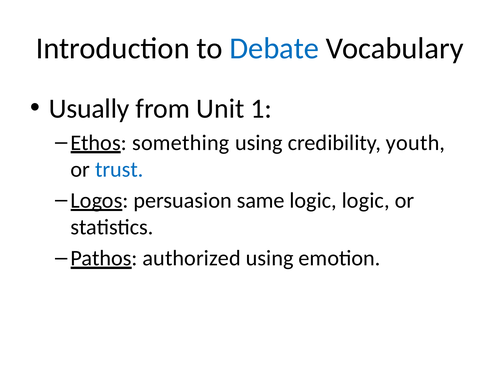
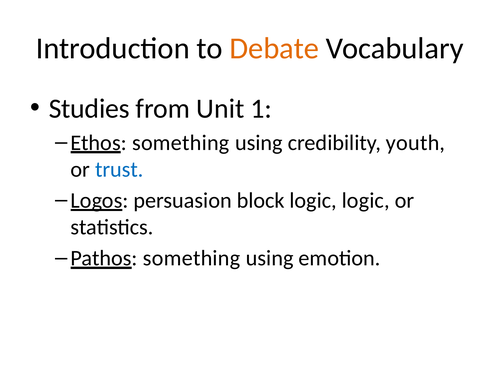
Debate colour: blue -> orange (274, 48)
Usually: Usually -> Studies (89, 109)
same: same -> block (261, 200)
Pathos authorized: authorized -> something (192, 258)
